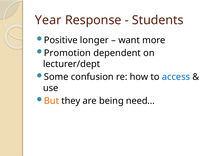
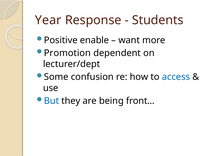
longer: longer -> enable (94, 40)
But colour: orange -> blue (51, 101)
need…: need… -> front… (140, 101)
